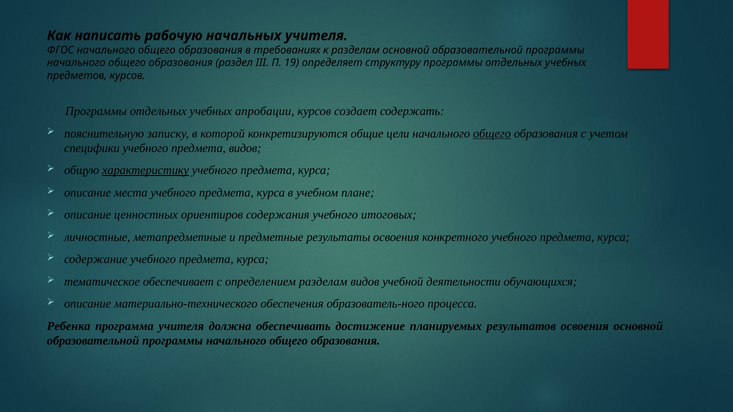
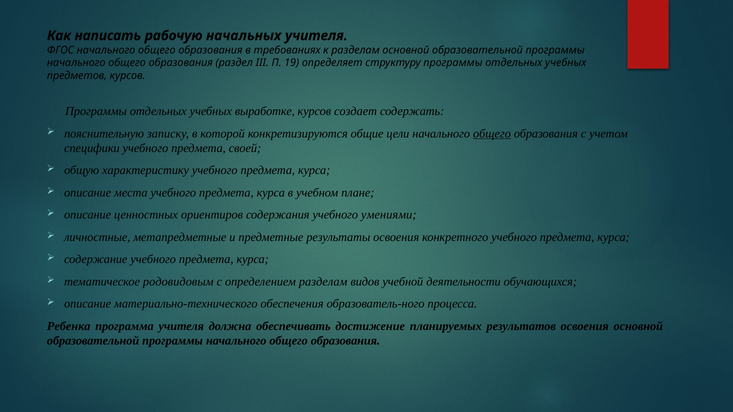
апробации: апробации -> выработке (265, 111)
предмета видов: видов -> своей (245, 148)
характеристику underline: present -> none (146, 170)
итоговых: итоговых -> умениями (389, 215)
обеспечивает: обеспечивает -> родовидовым (178, 282)
